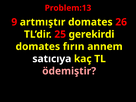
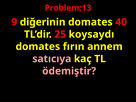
artmıştır: artmıştır -> diğerinin (43, 22)
26: 26 -> 40 (121, 22)
gerekirdi: gerekirdi -> koysaydı (91, 34)
satıcıya colour: white -> pink (52, 59)
